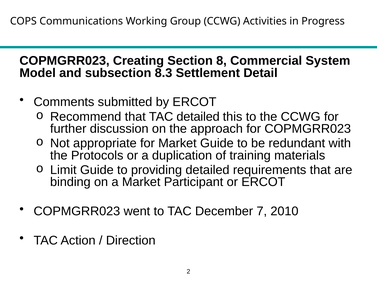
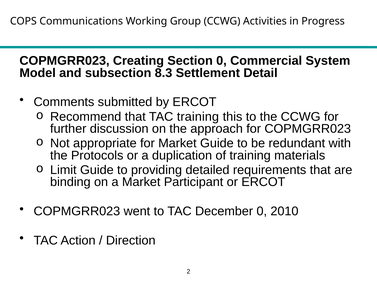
Section 8: 8 -> 0 (221, 61)
TAC detailed: detailed -> training (198, 117)
December 7: 7 -> 0 (262, 211)
